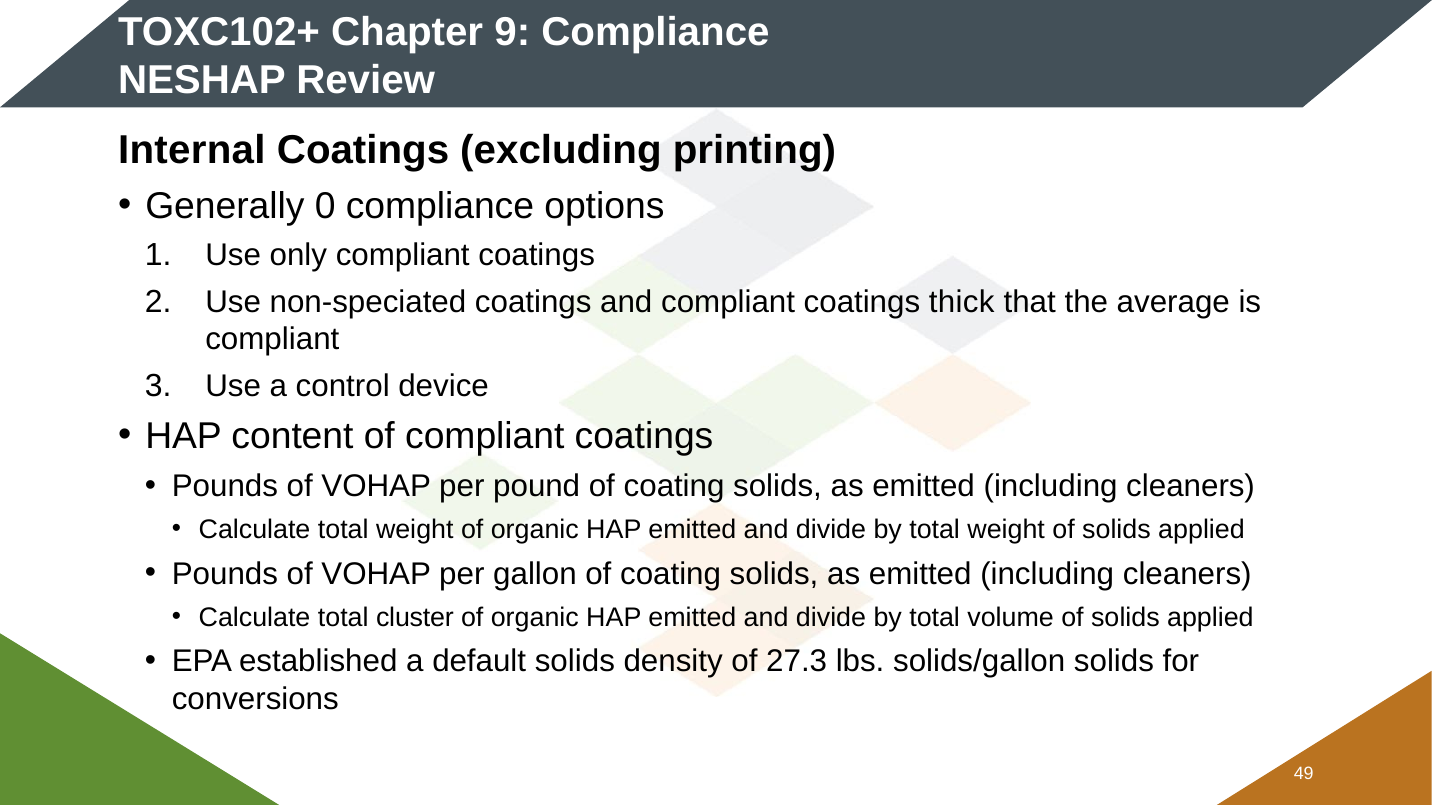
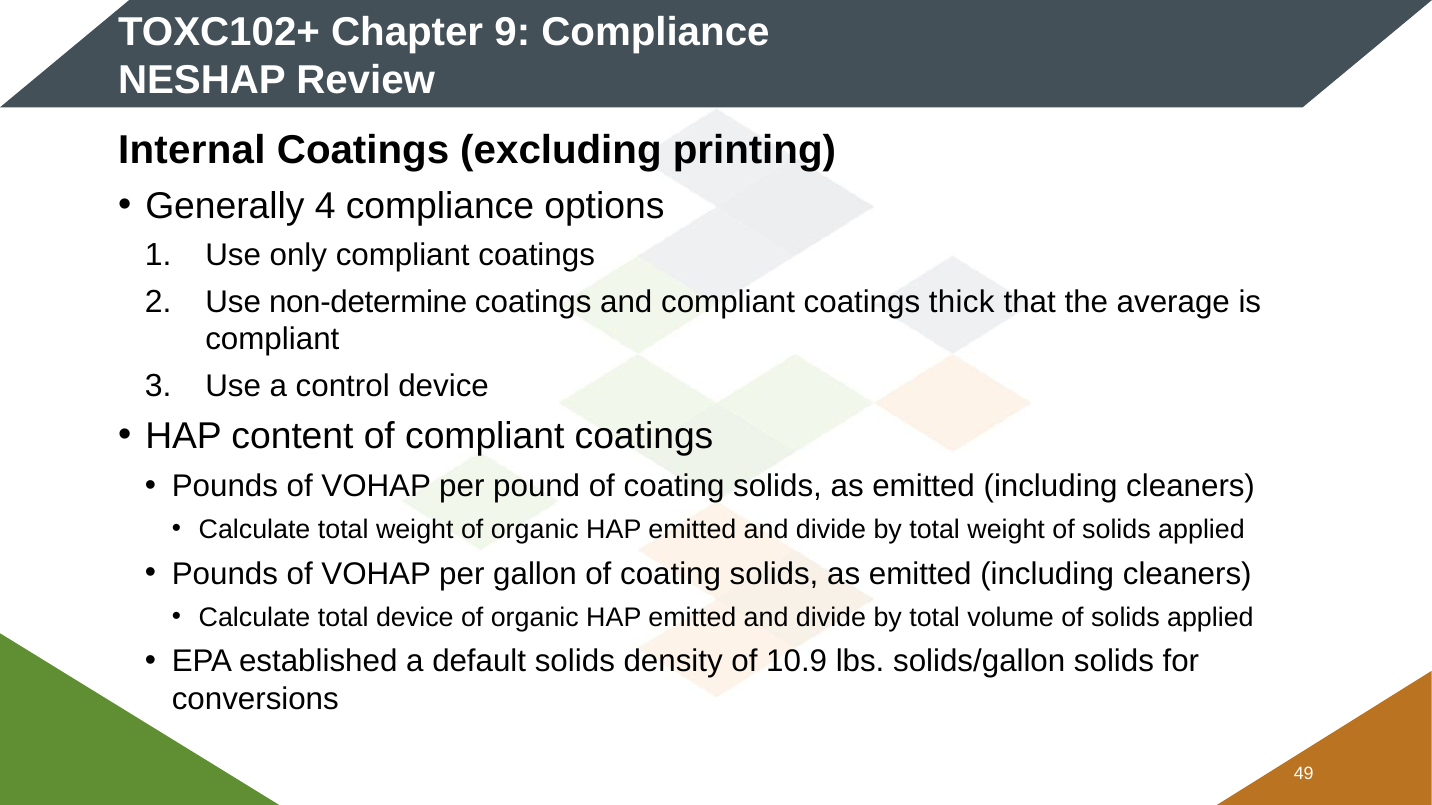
0: 0 -> 4 (325, 206)
non-speciated: non-speciated -> non-determine (368, 302)
total cluster: cluster -> device (415, 618)
27.3: 27.3 -> 10.9 (797, 662)
